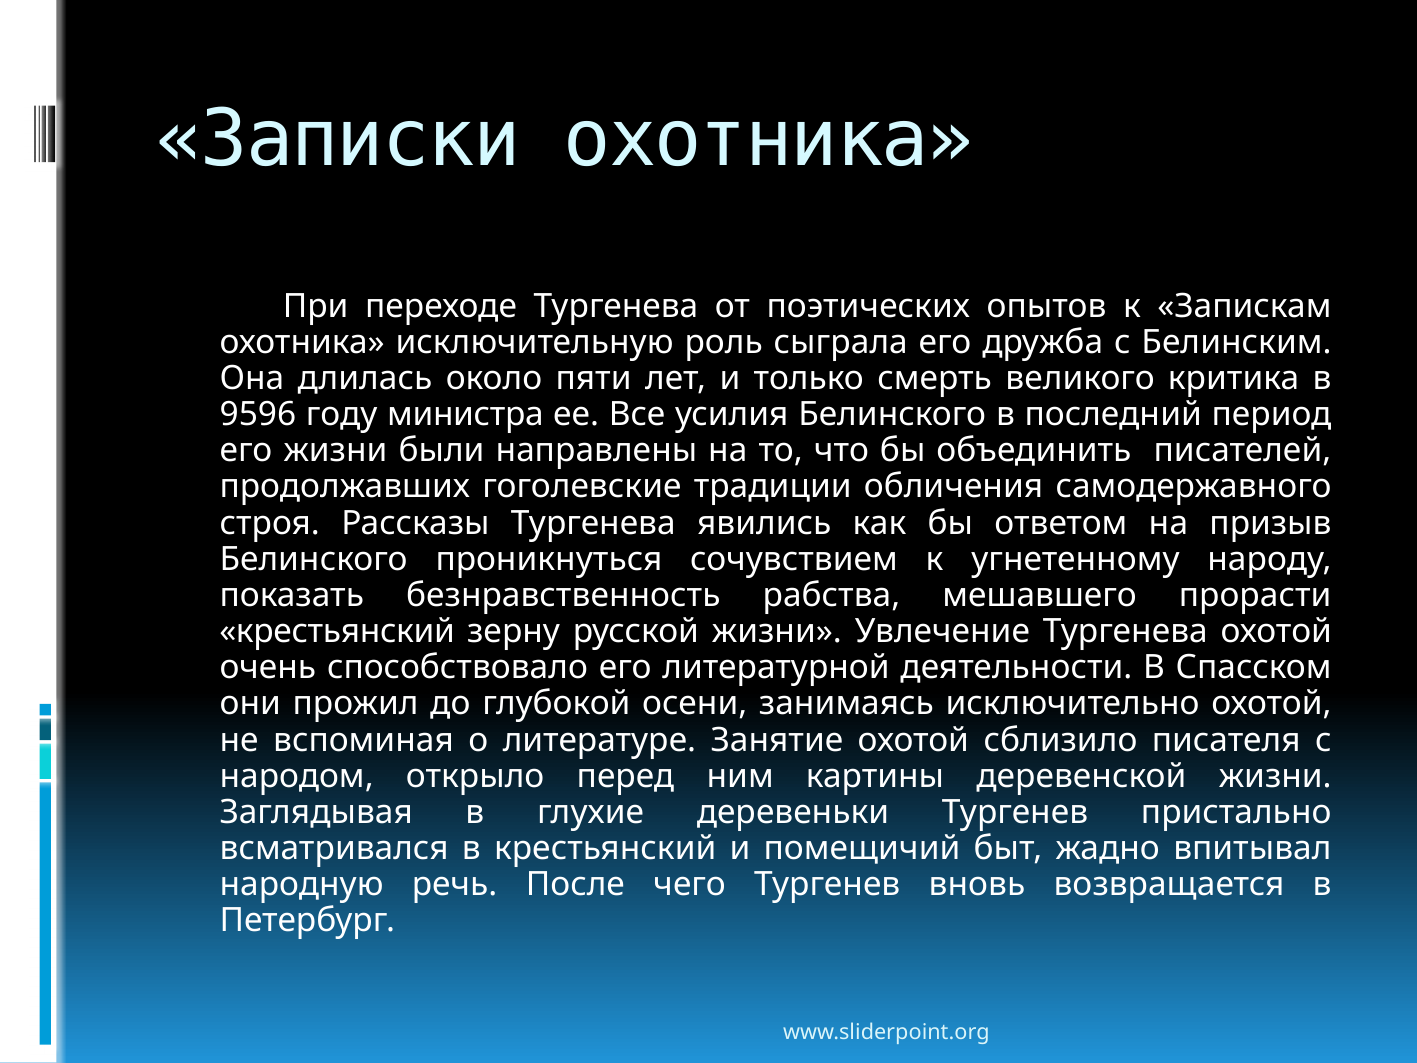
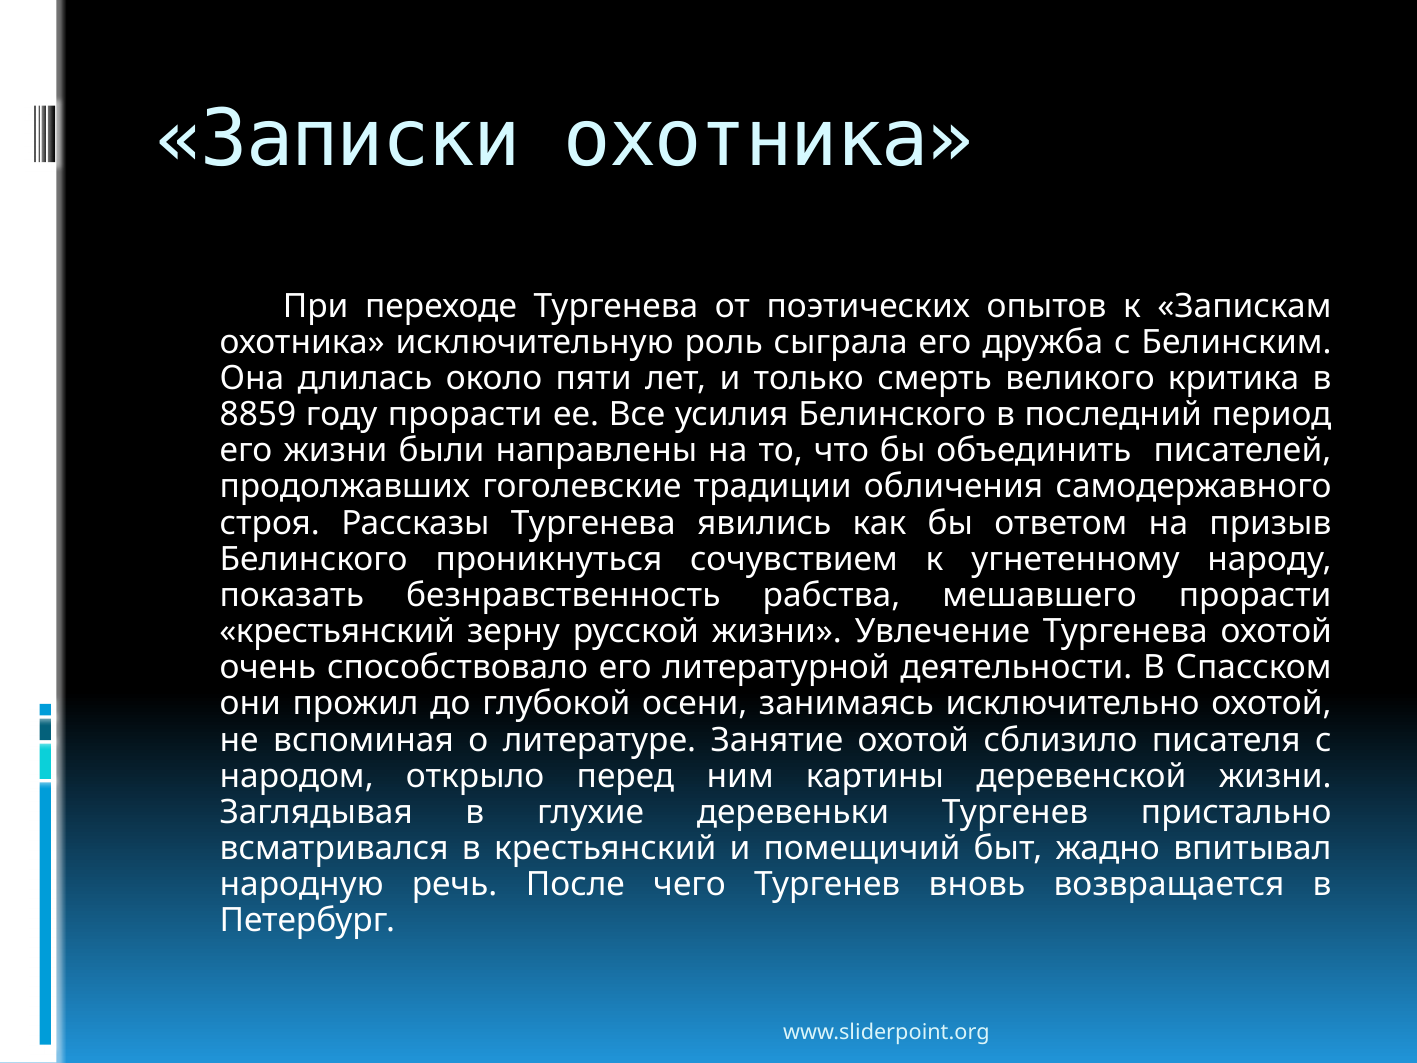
9596: 9596 -> 8859 (258, 415)
году министра: министра -> прорасти (465, 415)
